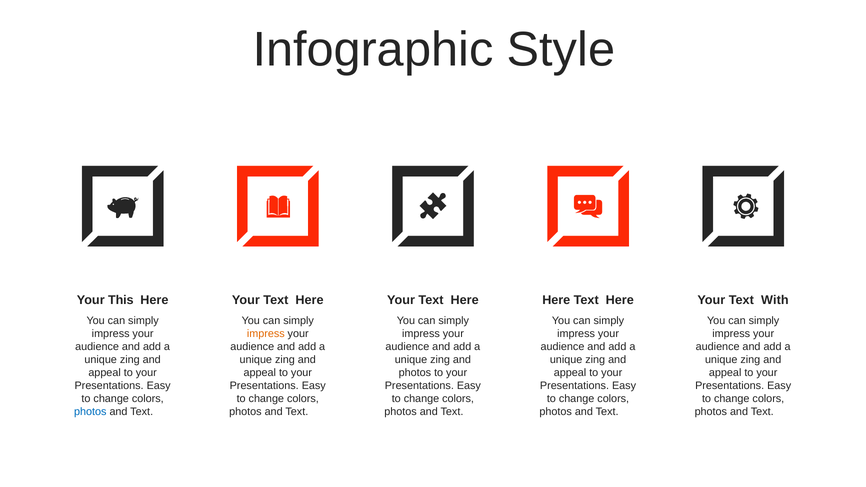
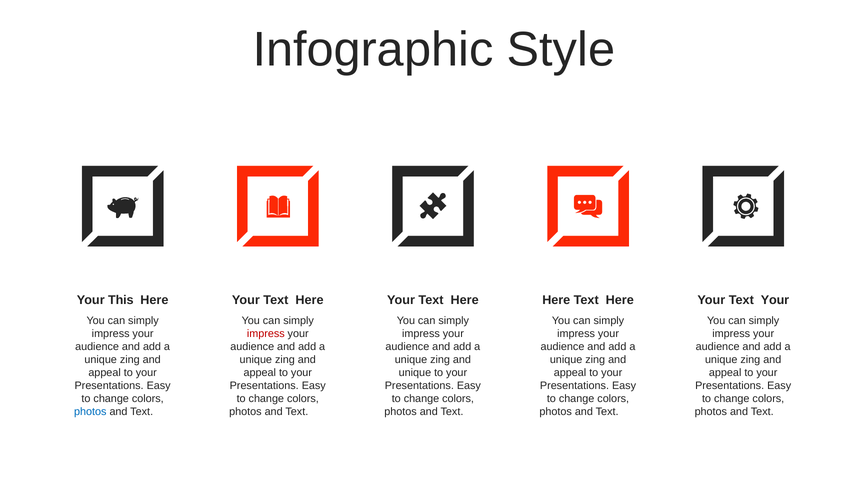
Your Text With: With -> Your (775, 300)
impress colour: orange -> red (266, 334)
photos: photos -> unique (415, 373)
